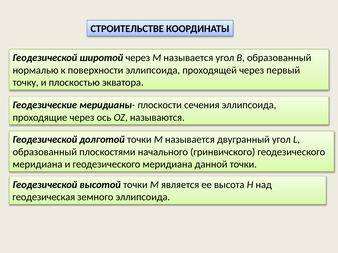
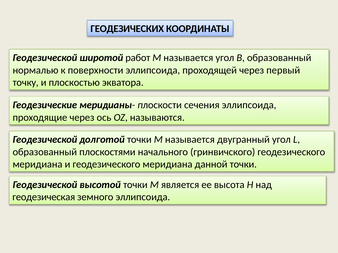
СТРОИТЕЛЬСТВЕ: СТРОИТЕЛЬСТВЕ -> ГЕОДЕЗИЧЕСКИХ (127, 29)
широтой через: через -> работ (138, 58)
